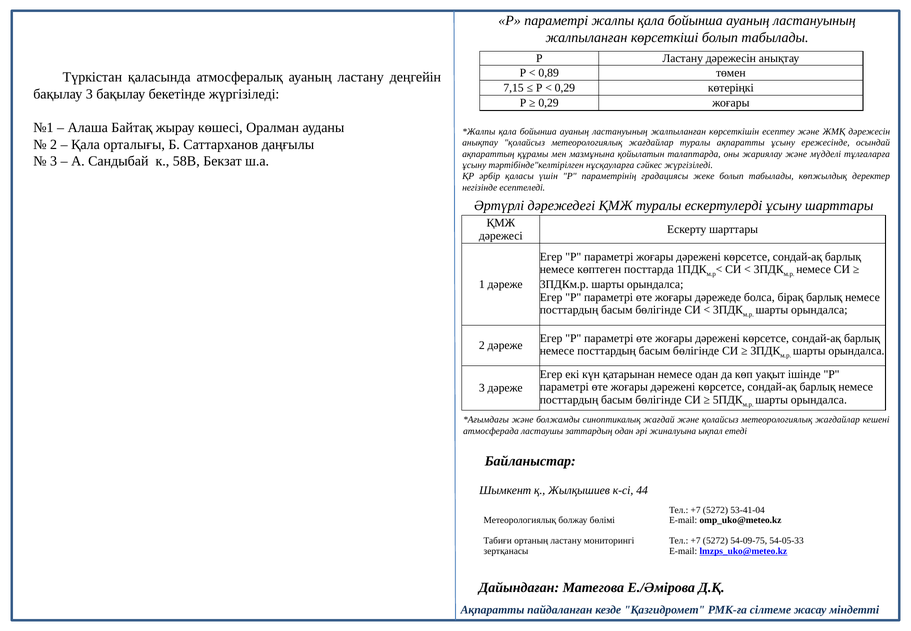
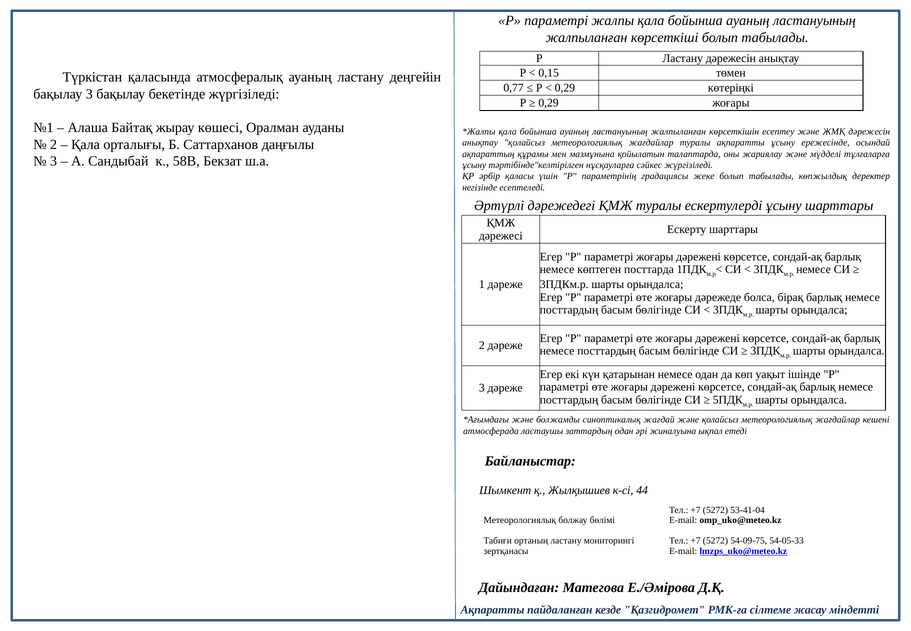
0,89: 0,89 -> 0,15 (549, 73)
7,15: 7,15 -> 0,77 (514, 88)
